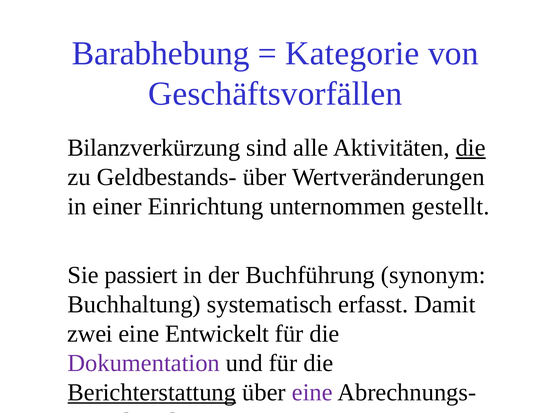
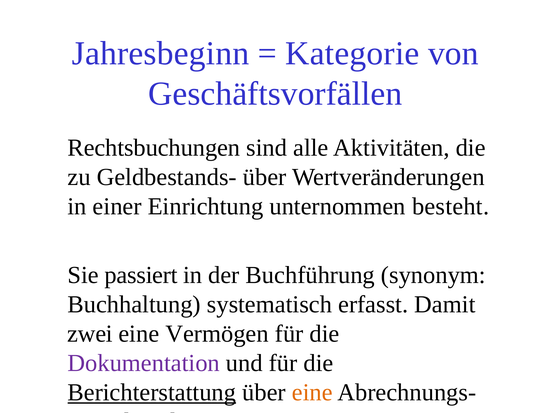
Barabhebung: Barabhebung -> Jahresbeginn (161, 53)
Bilanzverkürzung: Bilanzverkürzung -> Rechtsbuchungen (154, 148)
die underline: present -> none (471, 148)
gestellt: gestellt -> besteht (451, 207)
Entwickelt: Entwickelt -> Vermögen (217, 334)
eine colour: purple -> orange (312, 393)
